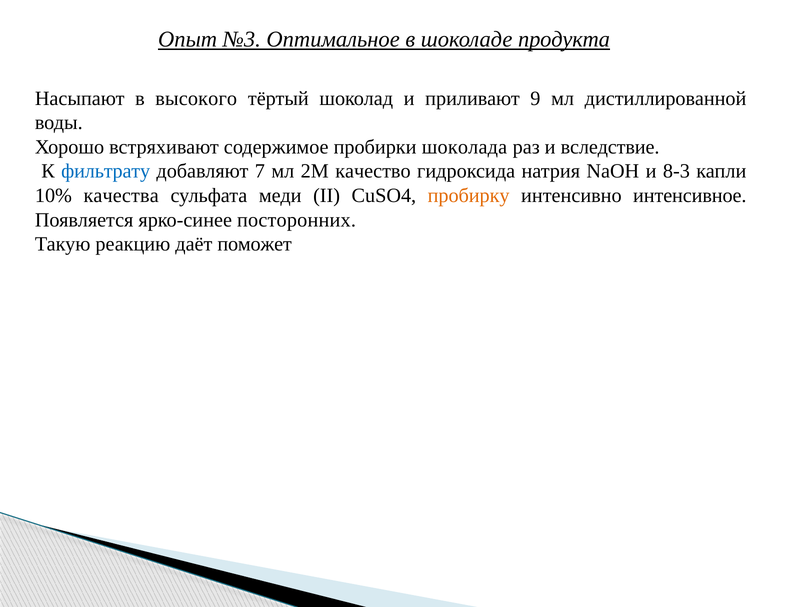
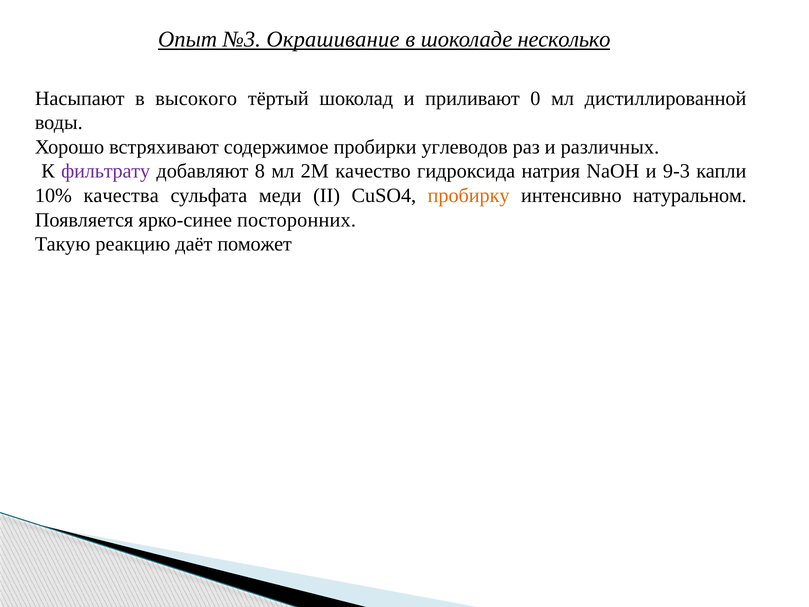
Оптимальное: Оптимальное -> Окрашивание (333, 39)
продукта: продукта -> несколько (564, 39)
9: 9 -> 0 (535, 98)
шоколада: шоколада -> углеводов (465, 147)
вследствие: вследствие -> различных (610, 147)
фильтрату colour: blue -> purple (106, 171)
7: 7 -> 8 (260, 171)
8-3: 8-3 -> 9-3 (676, 171)
интенсивное: интенсивное -> натуральном (690, 195)
